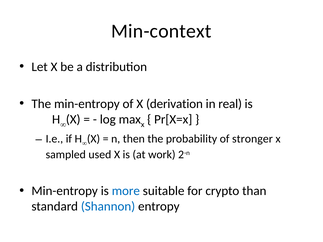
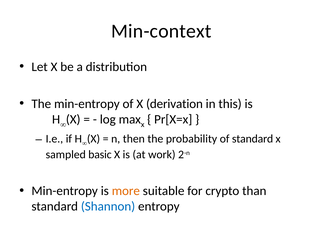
real: real -> this (230, 104)
of stronger: stronger -> standard (253, 139)
used: used -> basic (100, 155)
more colour: blue -> orange (126, 191)
